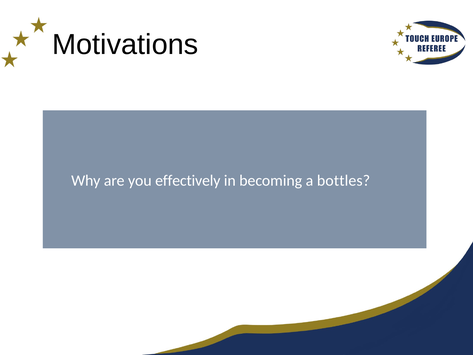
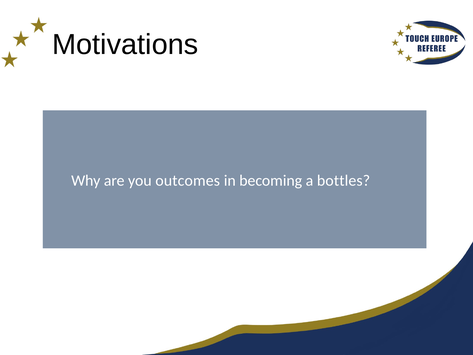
effectively: effectively -> outcomes (188, 180)
